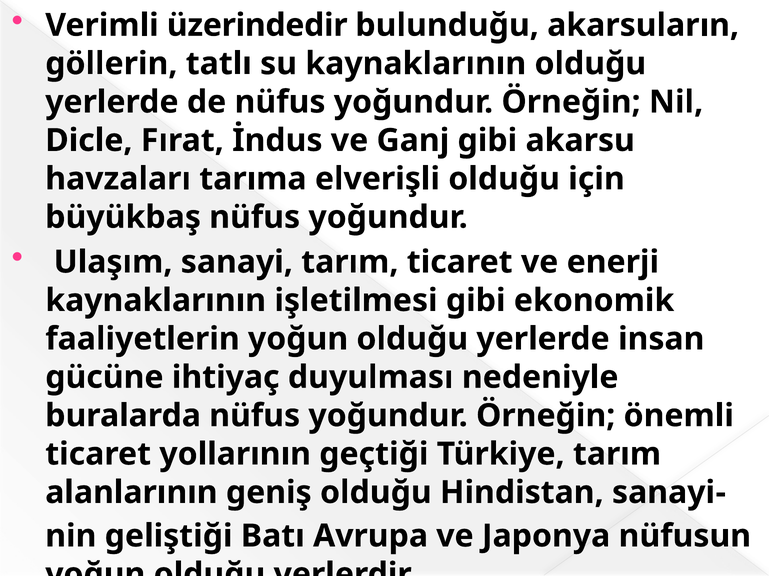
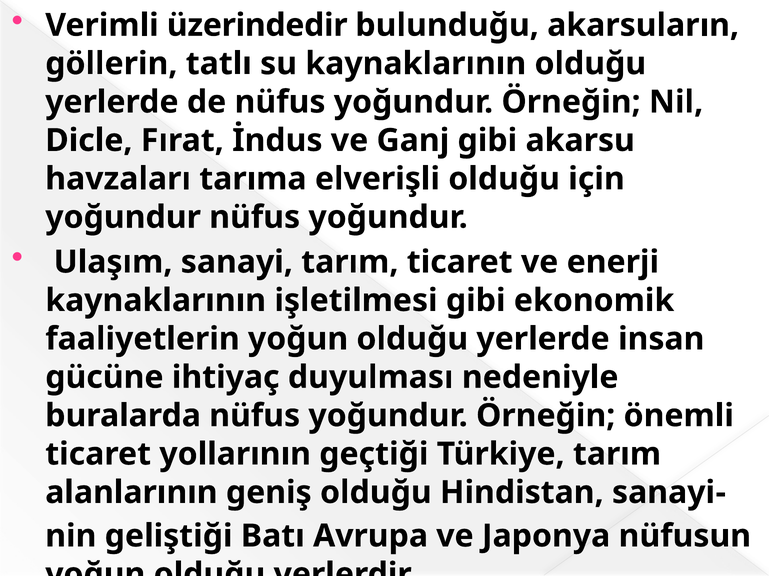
büyükbaş: büyükbaş -> yoğundur (123, 217)
